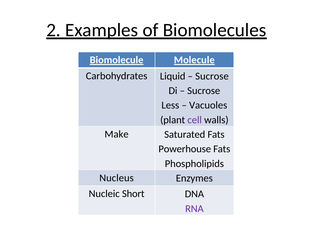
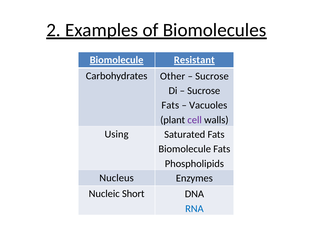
Molecule: Molecule -> Resistant (194, 60)
Liquid: Liquid -> Other (173, 76)
Less: Less -> Fats (170, 106)
Make: Make -> Using (117, 135)
Powerhouse: Powerhouse -> Biomolecule (185, 150)
RNA colour: purple -> blue (194, 209)
